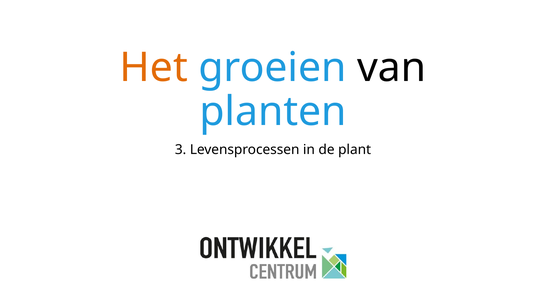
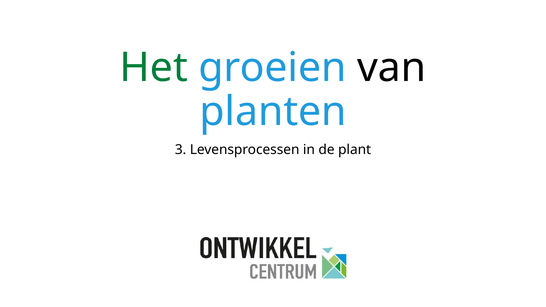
Het colour: orange -> green (154, 68)
